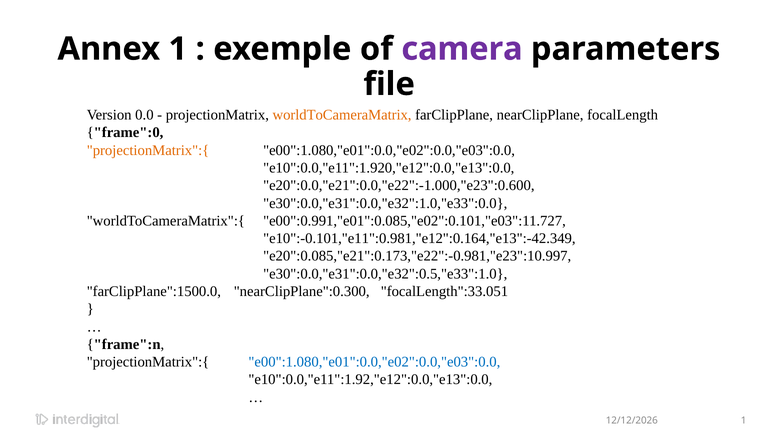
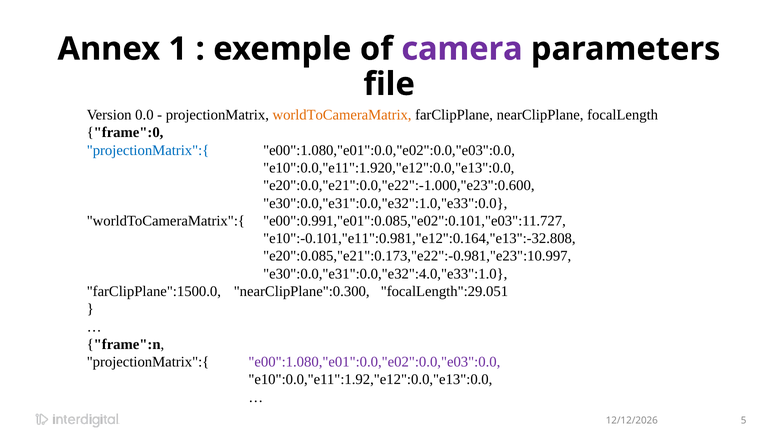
projectionMatrix":{ colour: orange -> blue (148, 150)
e10":-0.101,"e11":0.981,"e12":0.164,"e13":-42.349: e10":-0.101,"e11":0.981,"e12":0.164,"e13":-42.349 -> e10":-0.101,"e11":0.981,"e12":0.164,"e13":-32.808 (419, 238)
e30":0.0,"e31":0.0,"e32":0.5,"e33":1.0: e30":0.0,"e31":0.0,"e32":0.5,"e33":1.0 -> e30":0.0,"e31":0.0,"e32":4.0,"e33":1.0 (385, 274)
focalLength":33.051: focalLength":33.051 -> focalLength":29.051 (444, 291)
e00":1.080,"e01":0.0,"e02":0.0,"e03":0.0 colour: blue -> purple (374, 362)
1: 1 -> 5 (744, 420)
